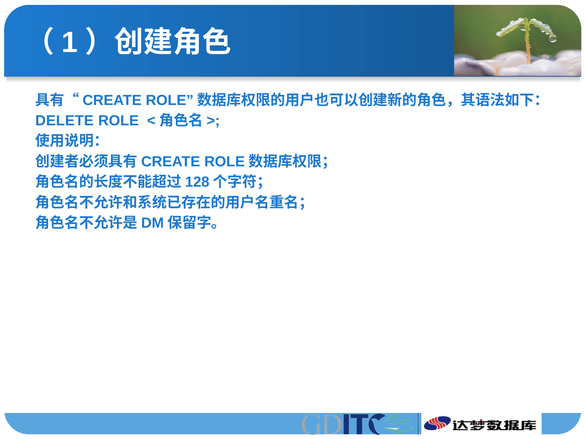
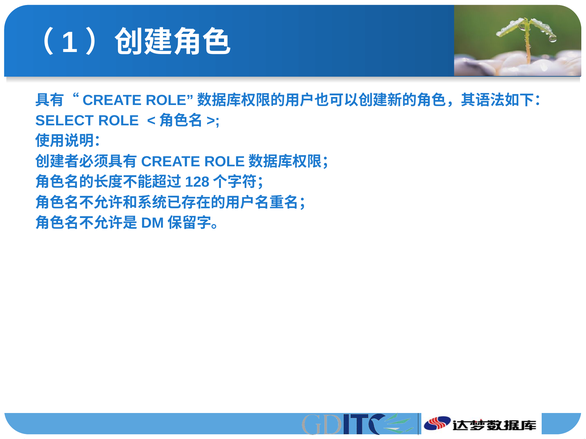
DELETE: DELETE -> SELECT (65, 121)
